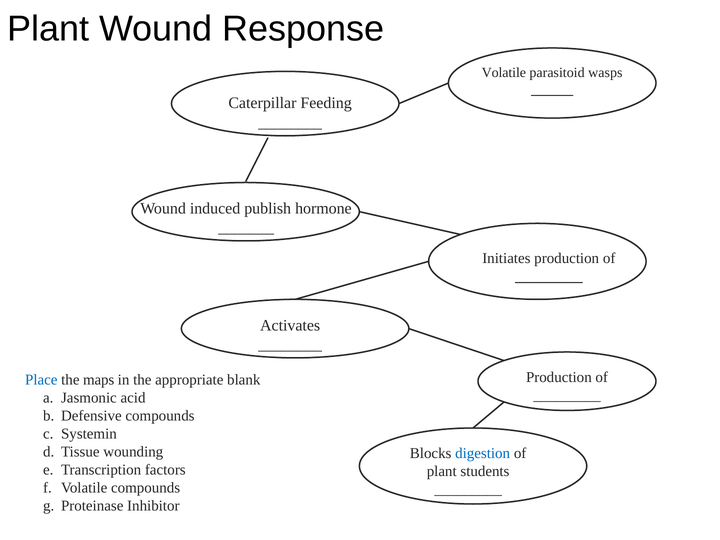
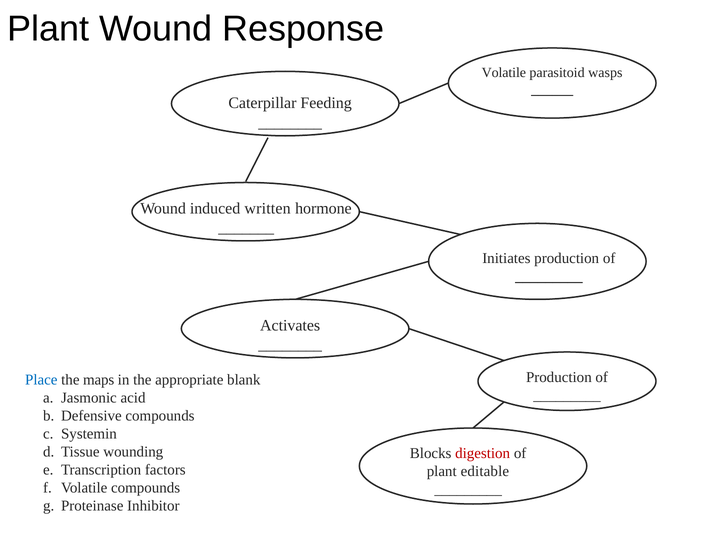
publish: publish -> written (268, 208)
digestion colour: blue -> red (483, 453)
students: students -> editable (485, 471)
